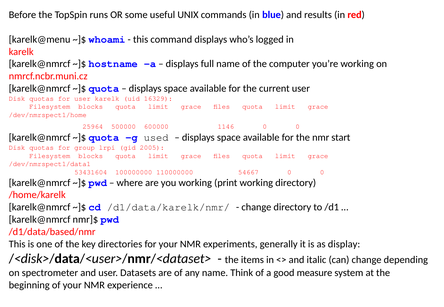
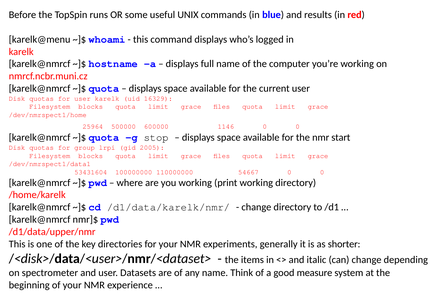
used: used -> stop (156, 138)
/d1/data/based/nmr: /d1/data/based/nmr -> /d1/data/upper/nmr (52, 232)
display: display -> shorter (344, 244)
